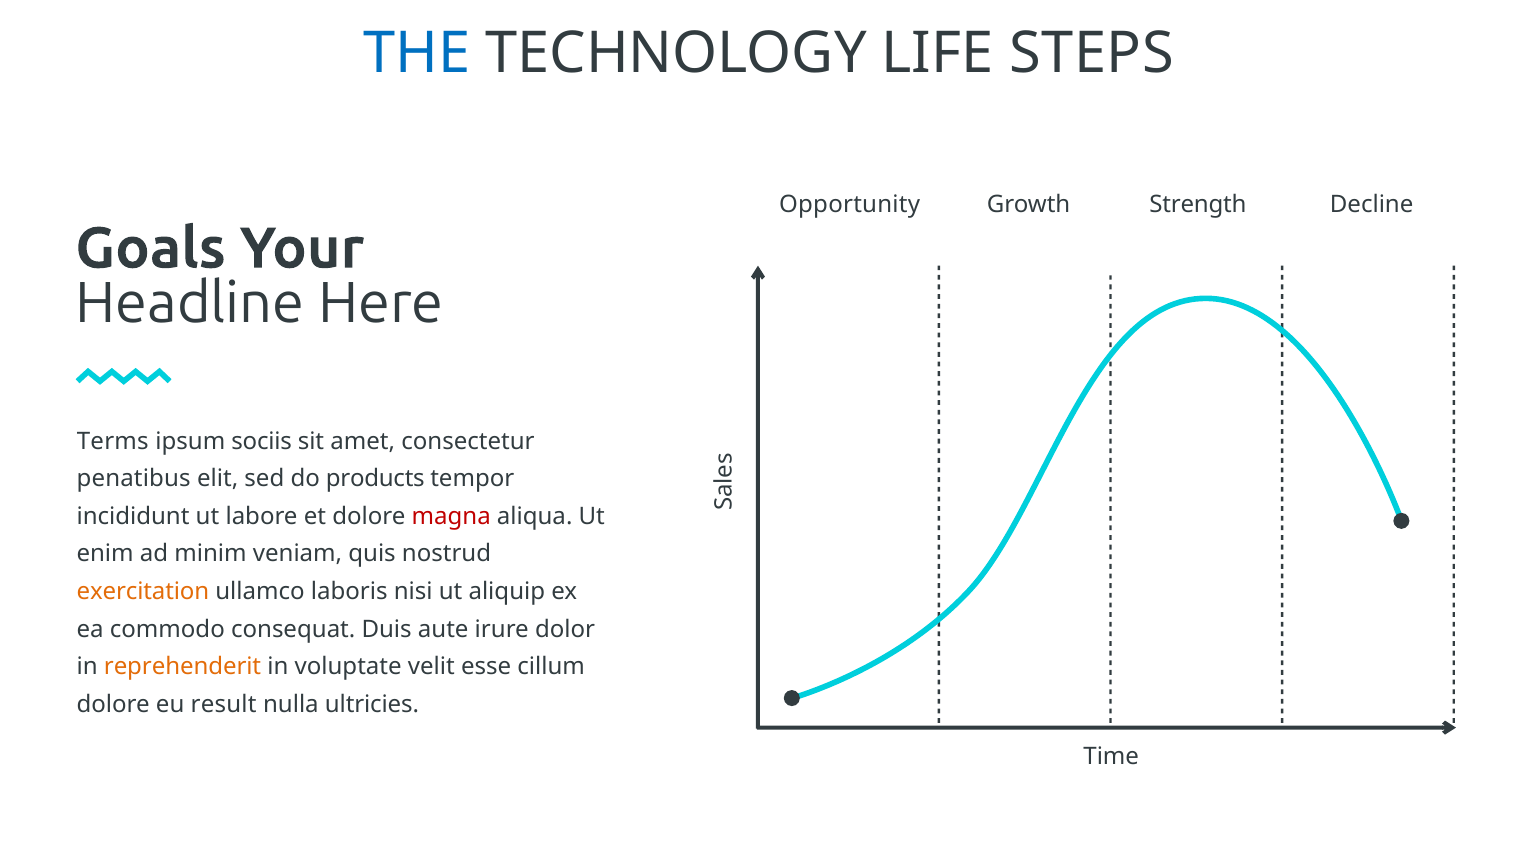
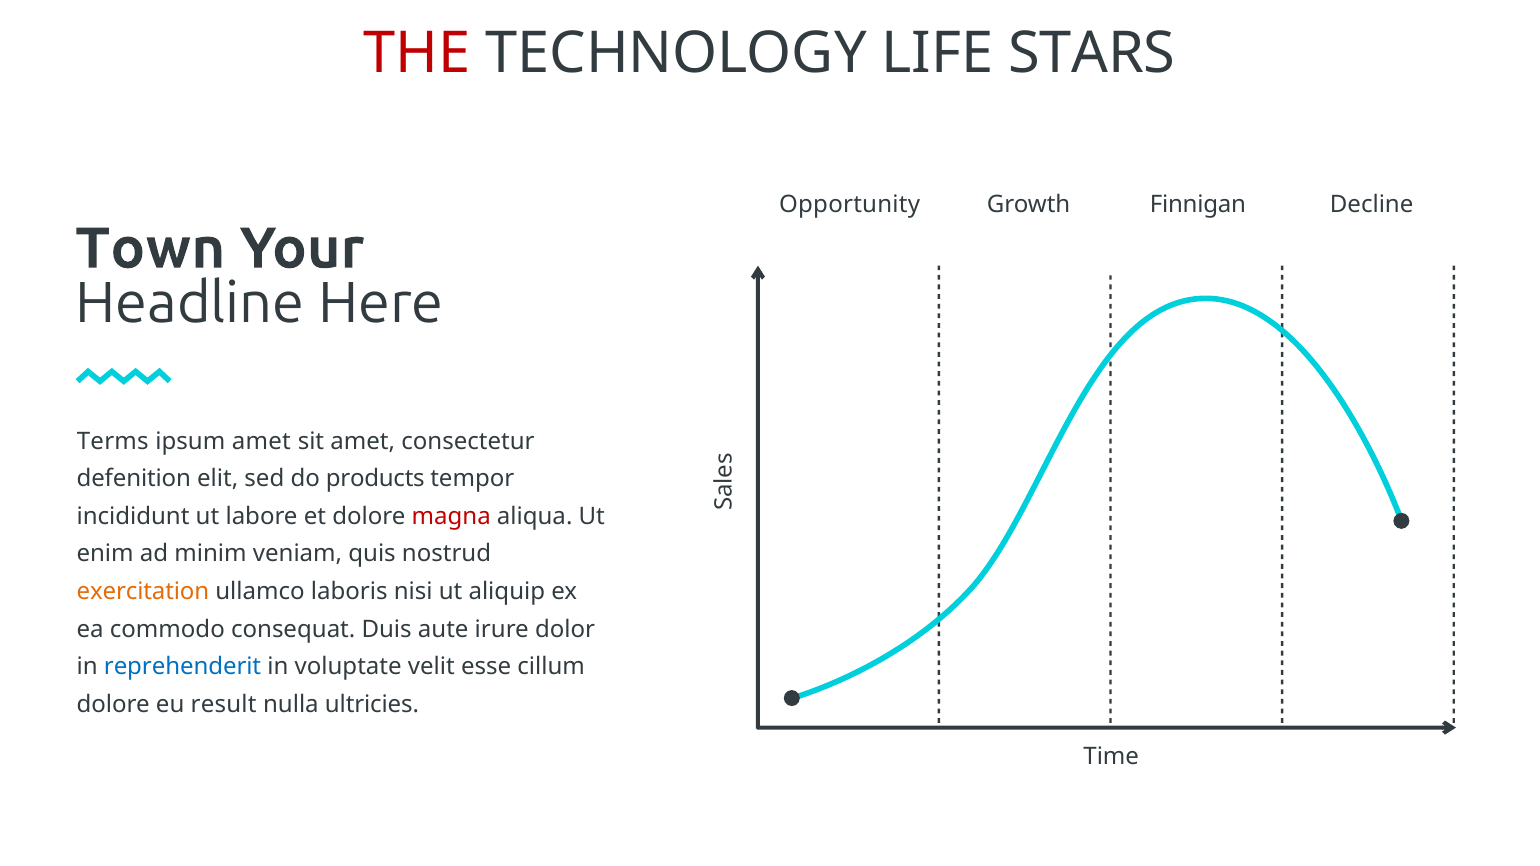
THE colour: blue -> red (417, 53)
STEPS: STEPS -> STARS (1092, 53)
Strength: Strength -> Finnigan (1198, 205)
Goals: Goals -> Town (150, 249)
ipsum sociis: sociis -> amet (261, 442)
penatibus: penatibus -> defenition (134, 479)
reprehenderit colour: orange -> blue (183, 667)
